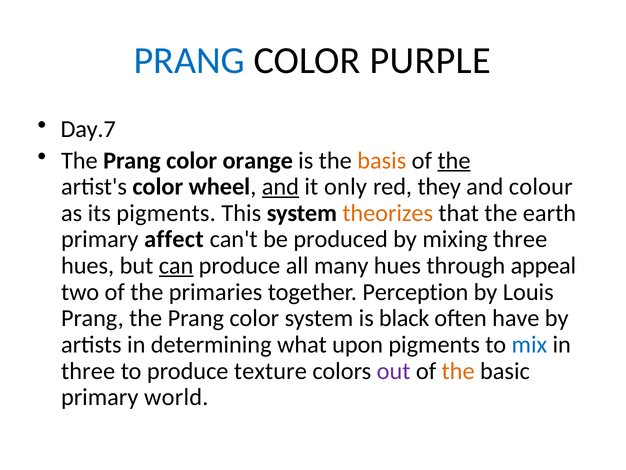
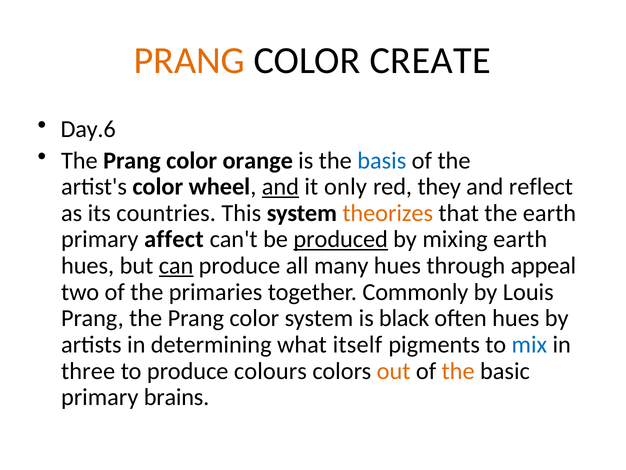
PRANG colour: blue -> orange (189, 61)
PURPLE: PURPLE -> CREATE (430, 61)
Day.7: Day.7 -> Day.6 (88, 129)
basis colour: orange -> blue (382, 160)
the underline: present -> none (454, 160)
colour: colour -> reflect (541, 187)
its pigments: pigments -> countries (166, 213)
produced underline: none -> present (341, 239)
mixing three: three -> earth (520, 239)
Perception: Perception -> Commonly (415, 292)
often have: have -> hues (516, 318)
upon: upon -> itself (357, 344)
texture: texture -> colours (270, 371)
out colour: purple -> orange (394, 371)
world: world -> brains (177, 397)
